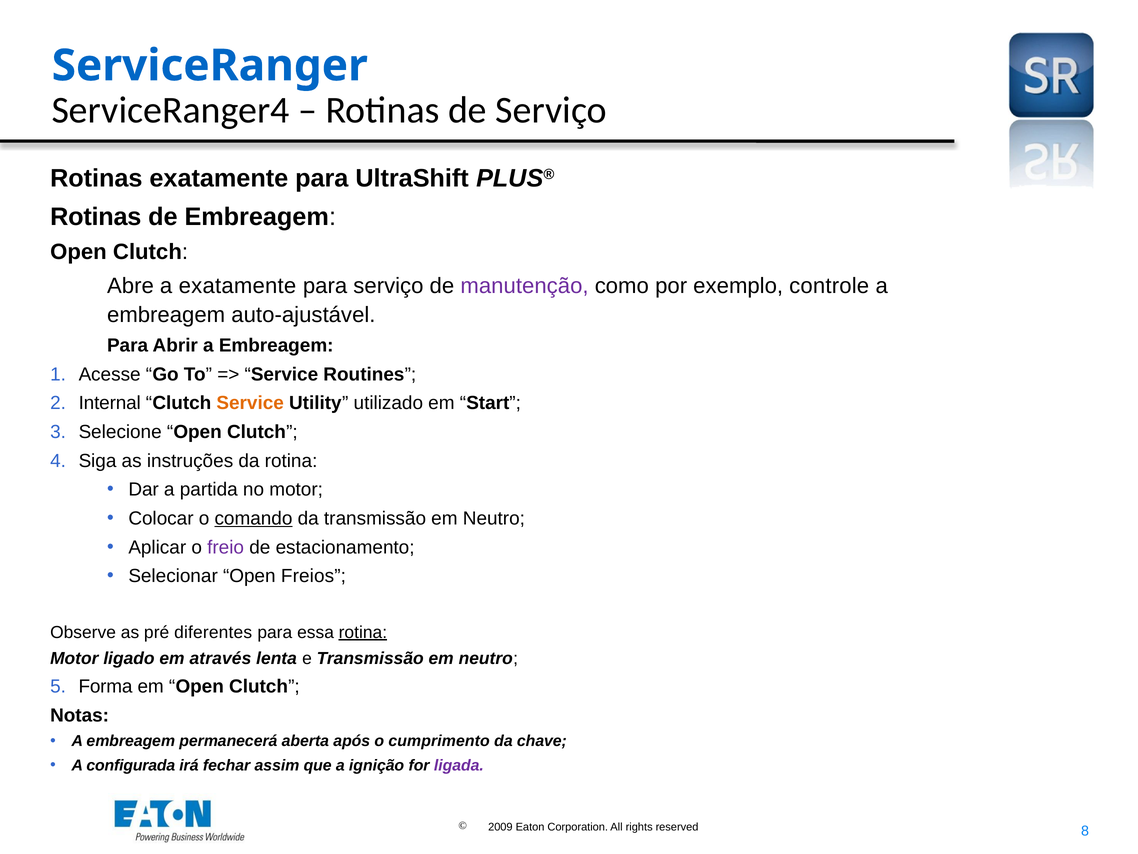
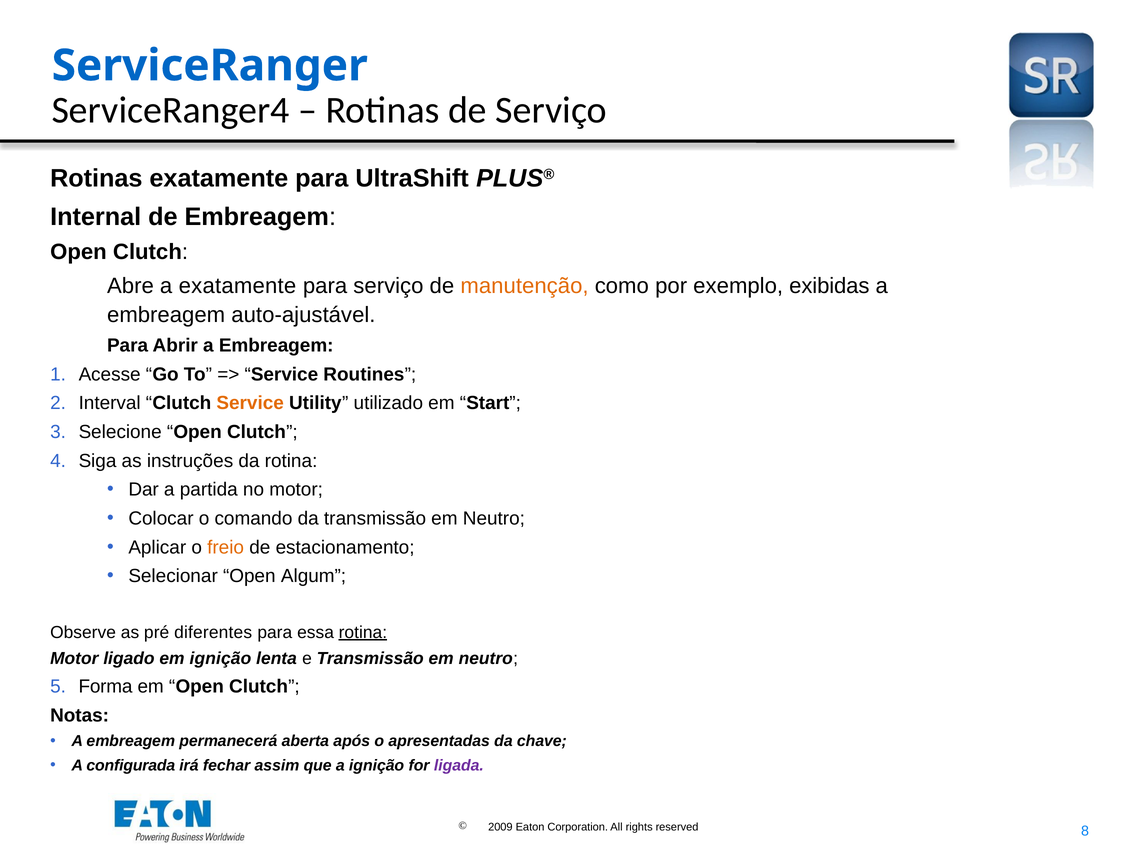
Rotinas: Rotinas -> Internal (96, 217)
manutenção colour: purple -> orange (525, 286)
controle: controle -> exibidas (829, 286)
Internal: Internal -> Interval (110, 403)
comando underline: present -> none (253, 518)
freio colour: purple -> orange (226, 547)
Freios: Freios -> Algum (314, 576)
em através: através -> ignição (220, 658)
cumprimento: cumprimento -> apresentadas (439, 741)
